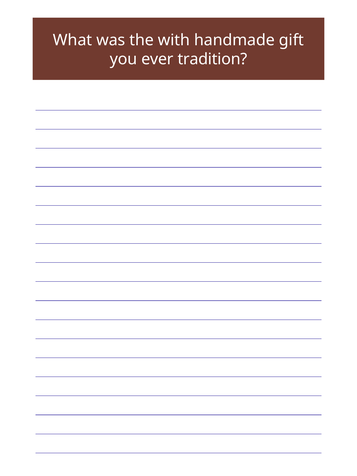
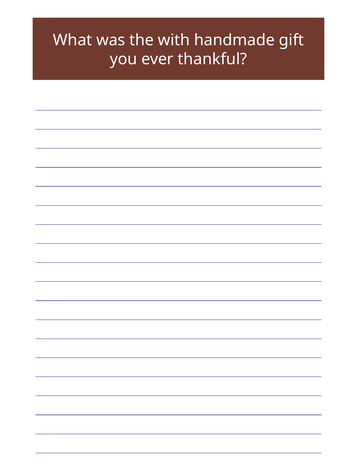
tradition: tradition -> thankful (212, 59)
